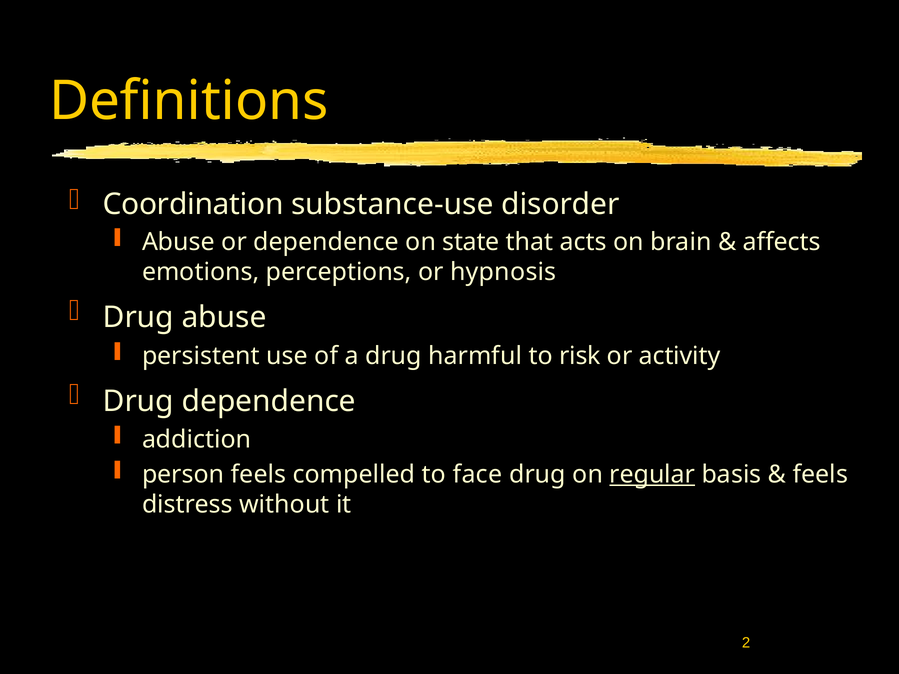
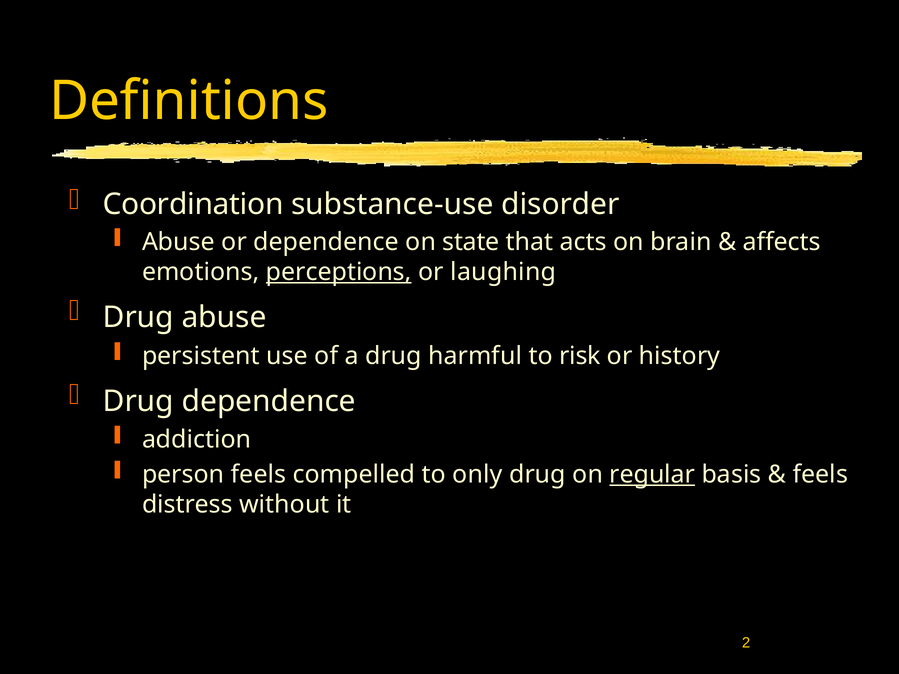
perceptions underline: none -> present (339, 272)
hypnosis: hypnosis -> laughing (503, 272)
activity: activity -> history (680, 356)
face: face -> only (477, 475)
